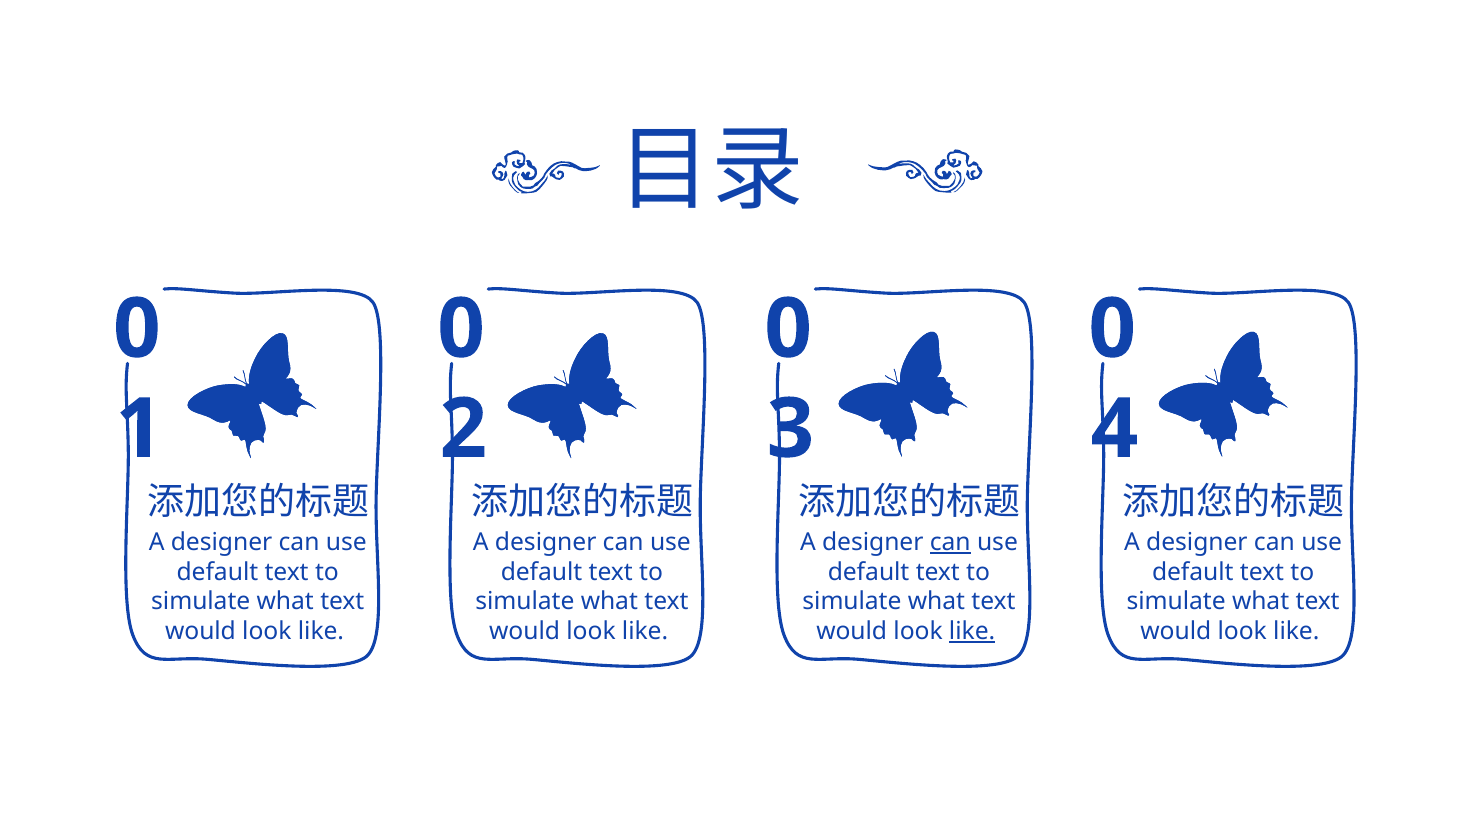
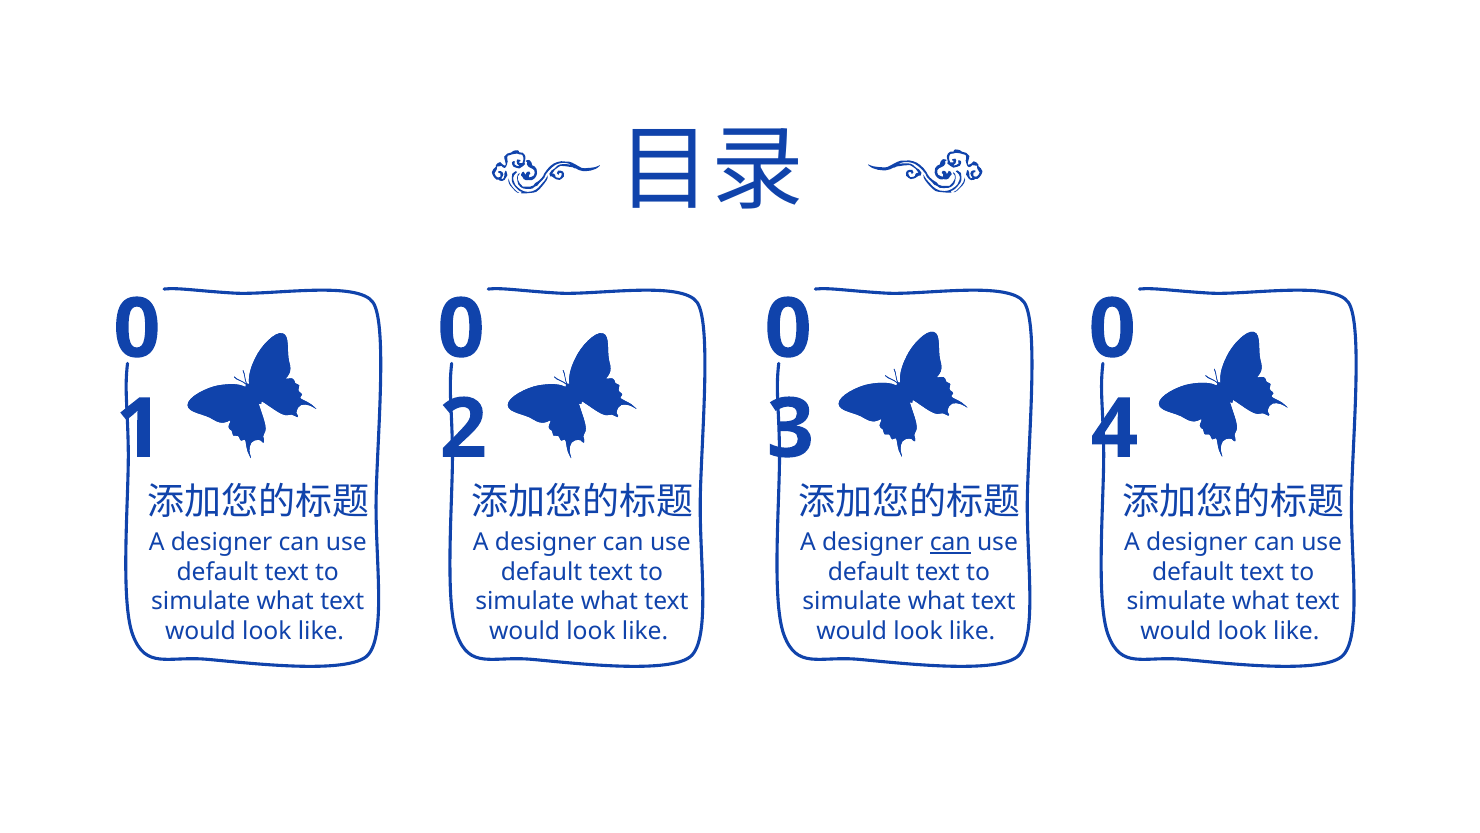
like underline: present -> none (972, 631)
